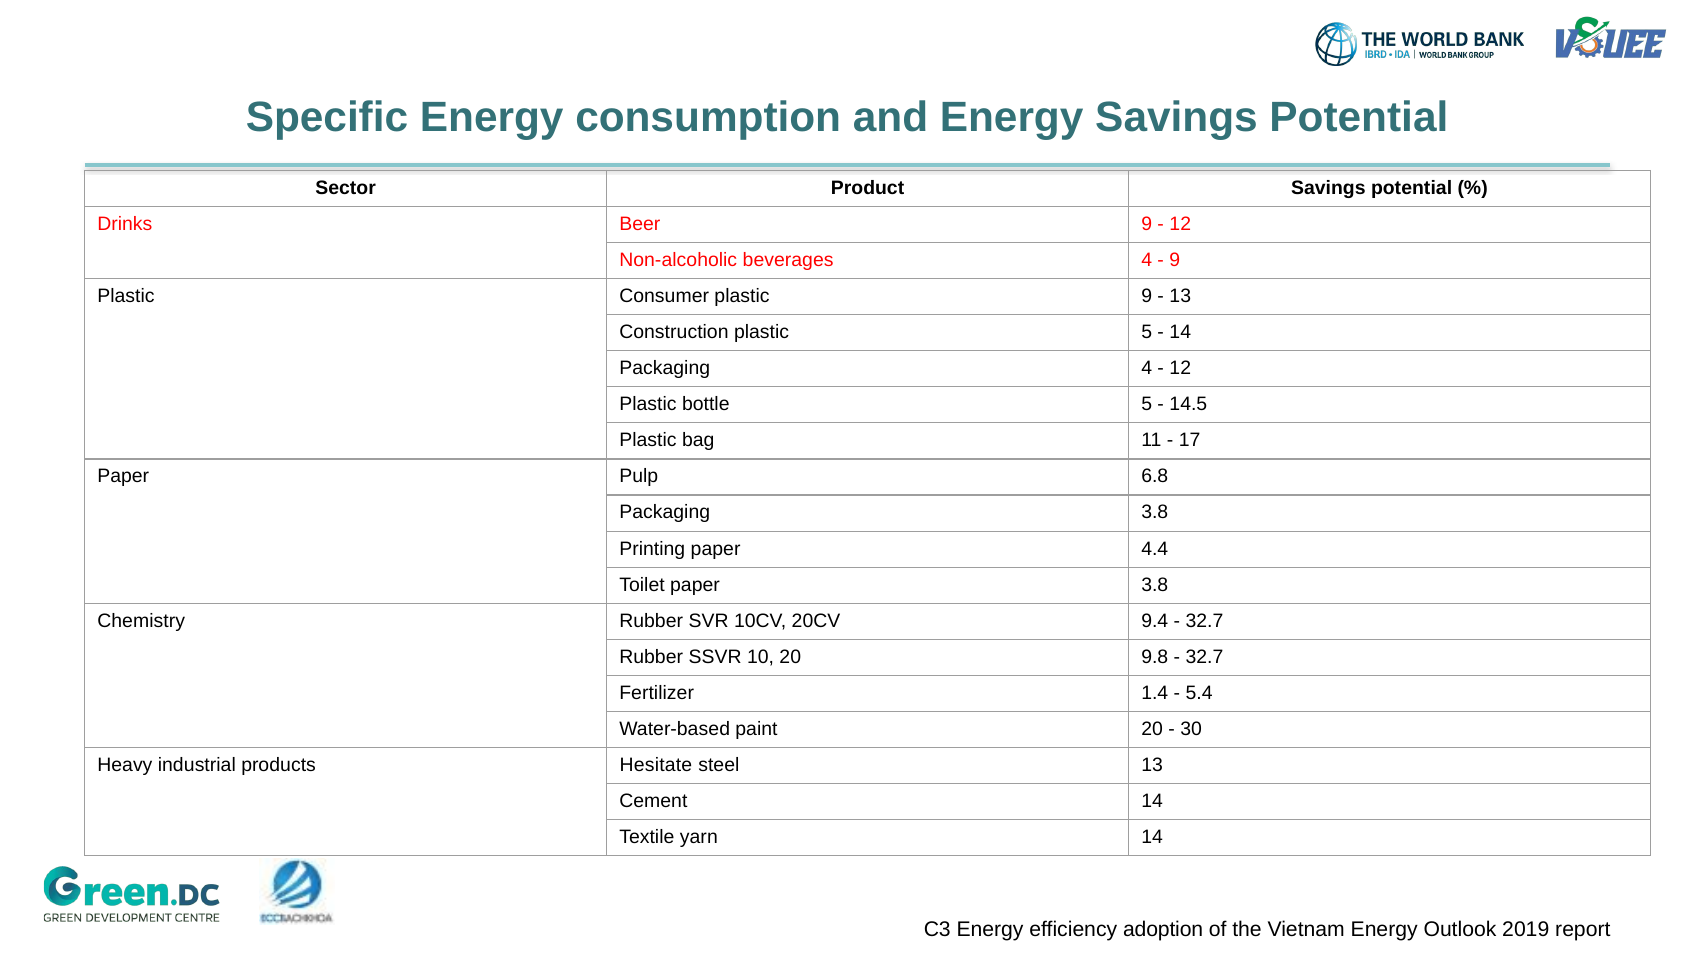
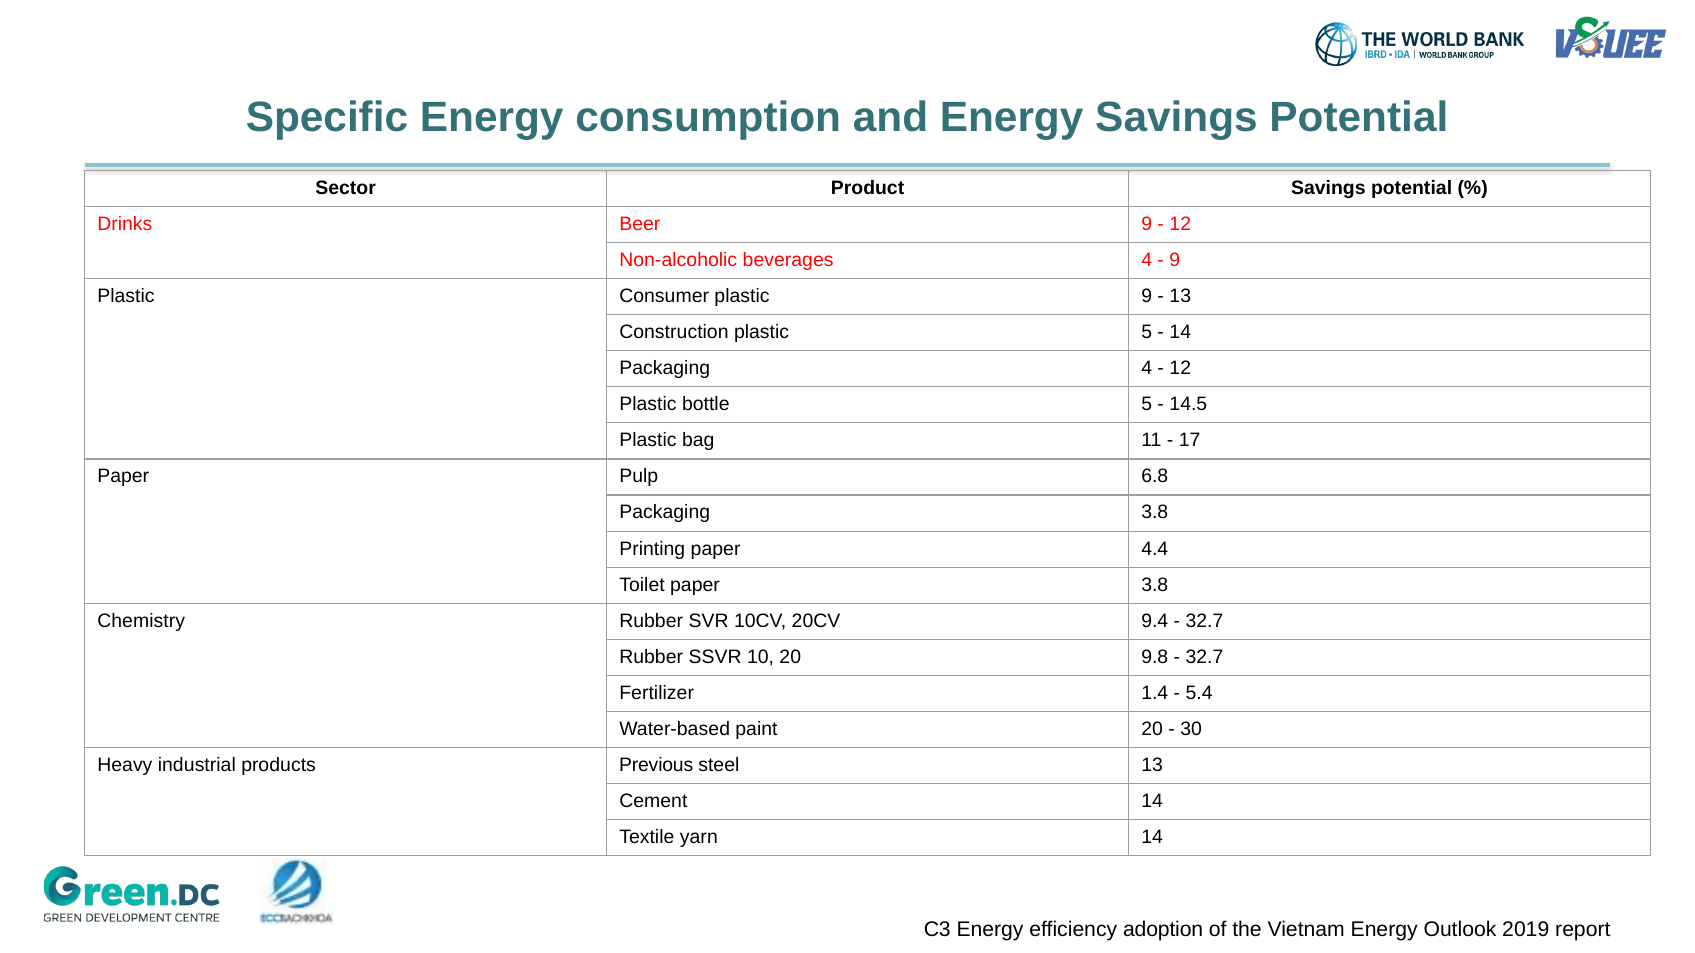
Hesitate: Hesitate -> Previous (656, 765)
